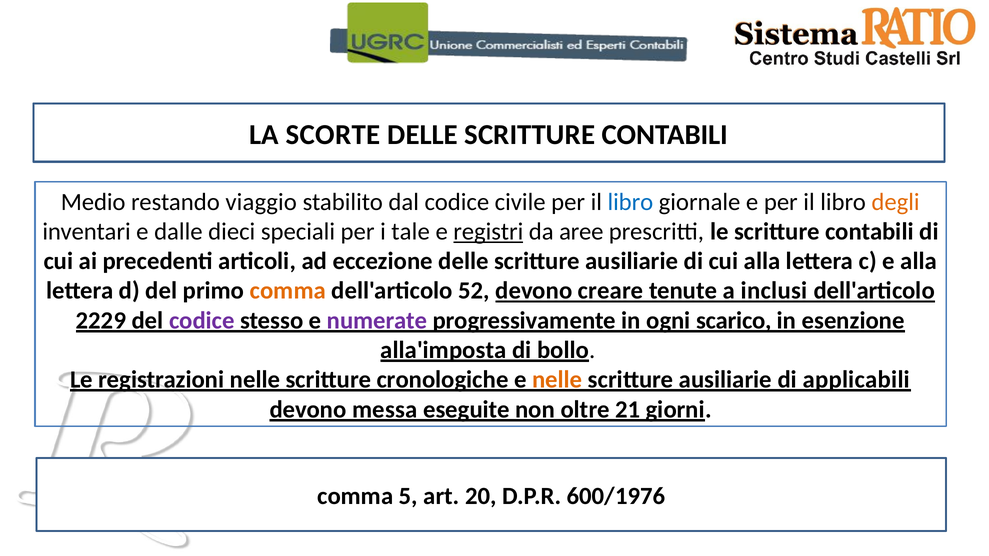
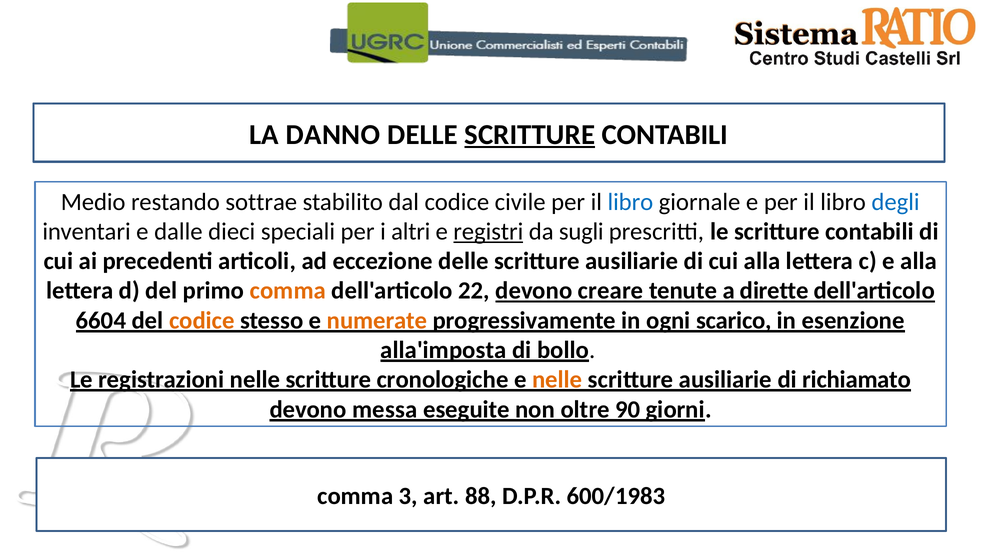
SCORTE: SCORTE -> DANNO (333, 135)
SCRITTURE underline: none -> present (530, 135)
viaggio: viaggio -> sottrae (261, 202)
degli colour: orange -> blue (896, 202)
tale: tale -> altri (411, 232)
aree: aree -> sugli (581, 232)
52: 52 -> 22 (474, 291)
inclusi: inclusi -> dirette (774, 291)
2229: 2229 -> 6604 (101, 321)
codice colour: purple -> orange (202, 321)
numerate colour: purple -> orange (377, 321)
applicabili: applicabili -> richiamato (857, 380)
21: 21 -> 90 (628, 410)
5: 5 -> 3 (408, 496)
20: 20 -> 88 (481, 496)
600/1976: 600/1976 -> 600/1983 (616, 496)
